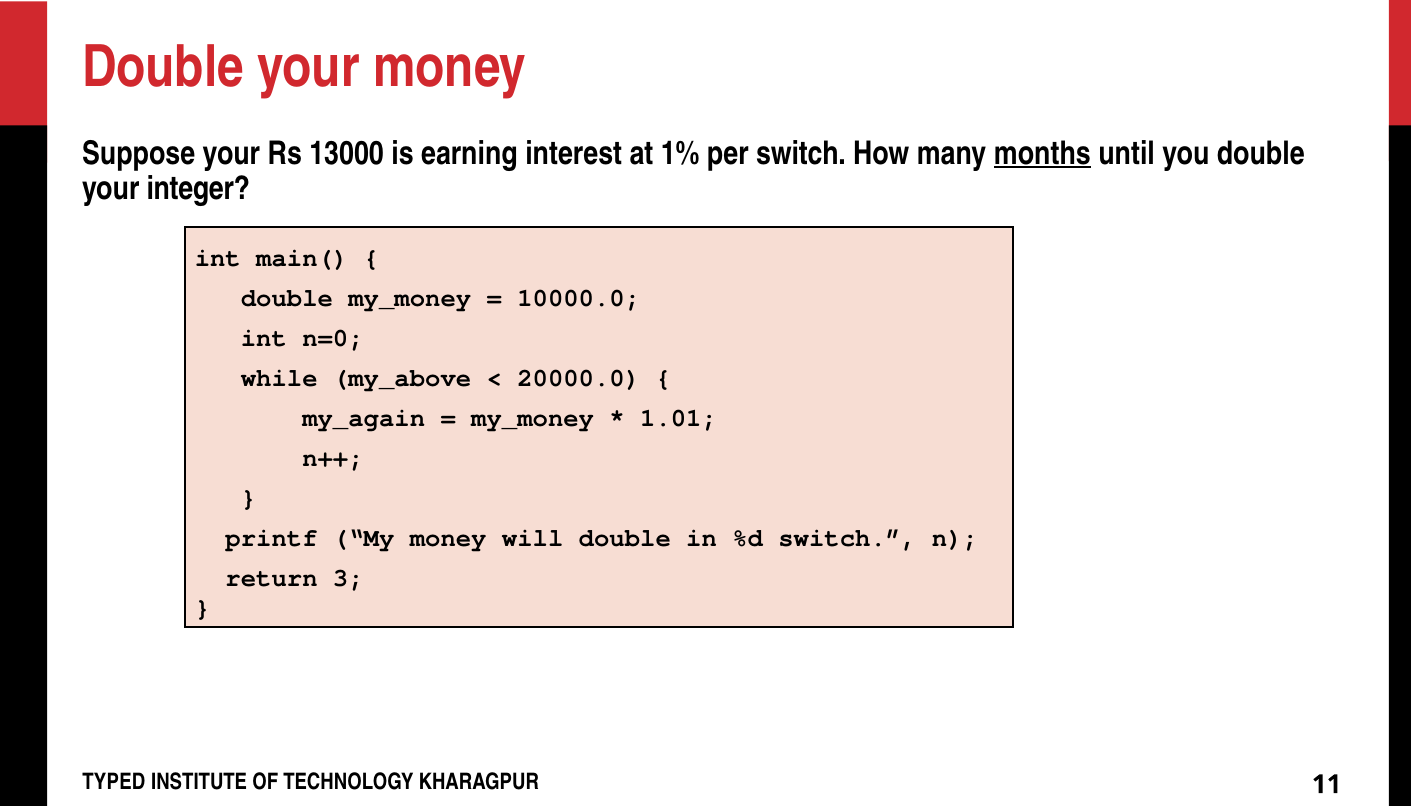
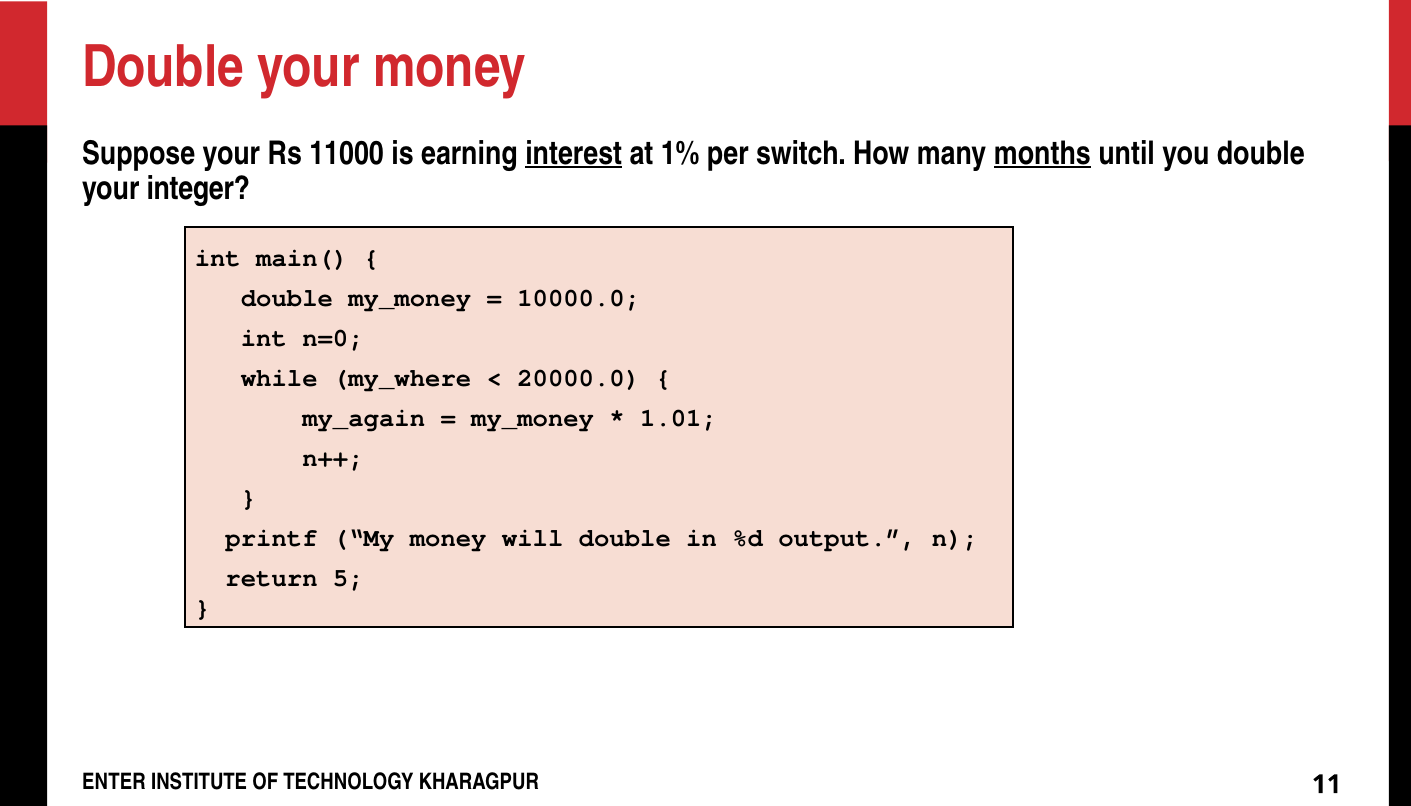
13000: 13000 -> 11000 (347, 153)
interest underline: none -> present (574, 153)
my_above: my_above -> my_where (402, 378)
%d switch: switch -> output (847, 538)
3: 3 -> 5 (348, 578)
TYPED: TYPED -> ENTER (114, 782)
